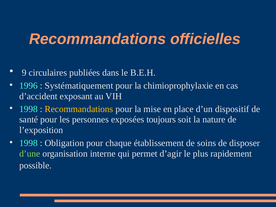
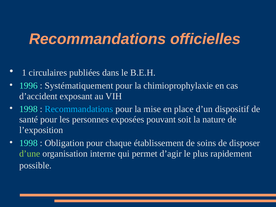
9: 9 -> 1 (24, 73)
Recommandations colour: yellow -> light blue (79, 109)
toujours: toujours -> pouvant (161, 119)
